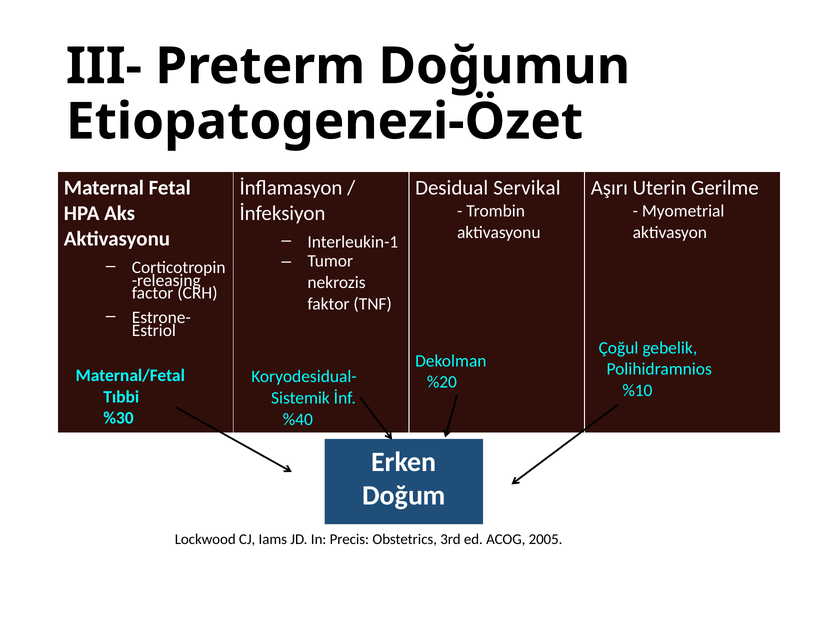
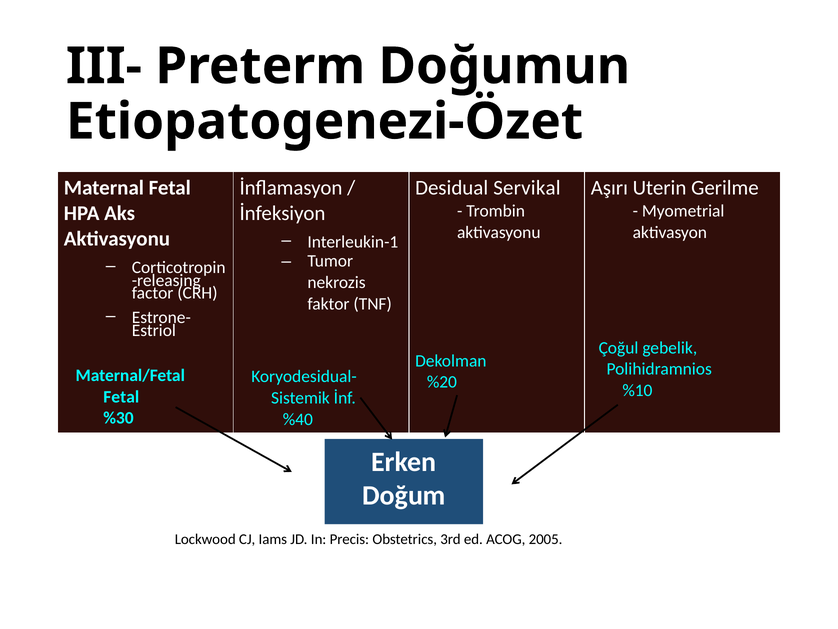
Tıbbi: Tıbbi -> Fetal (121, 396)
